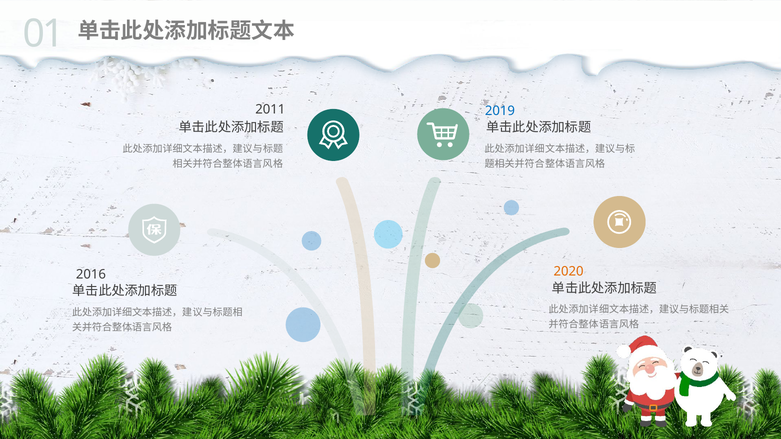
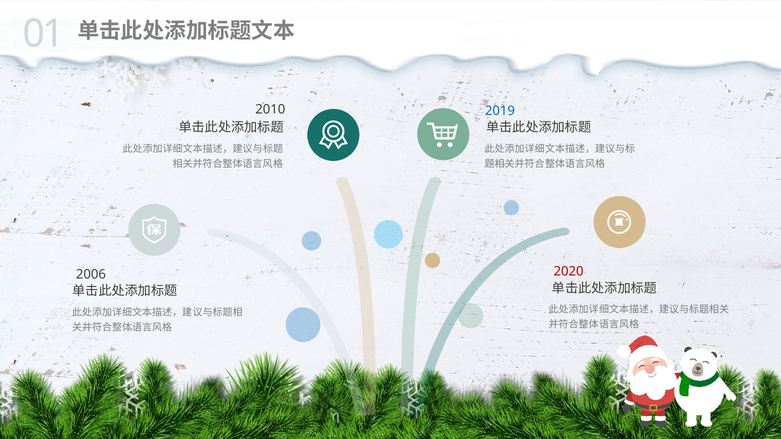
2011: 2011 -> 2010 (270, 110)
2020 colour: orange -> red (569, 272)
2016: 2016 -> 2006 (91, 274)
